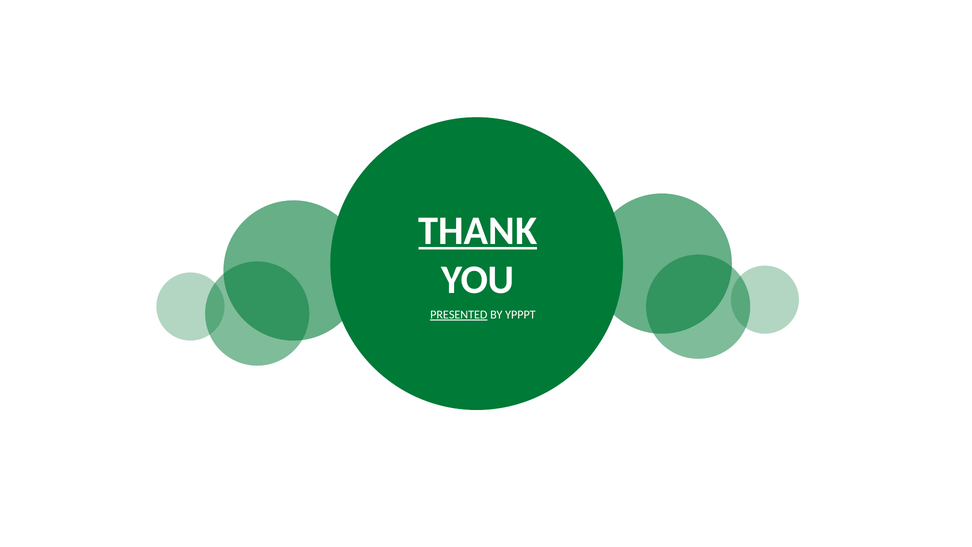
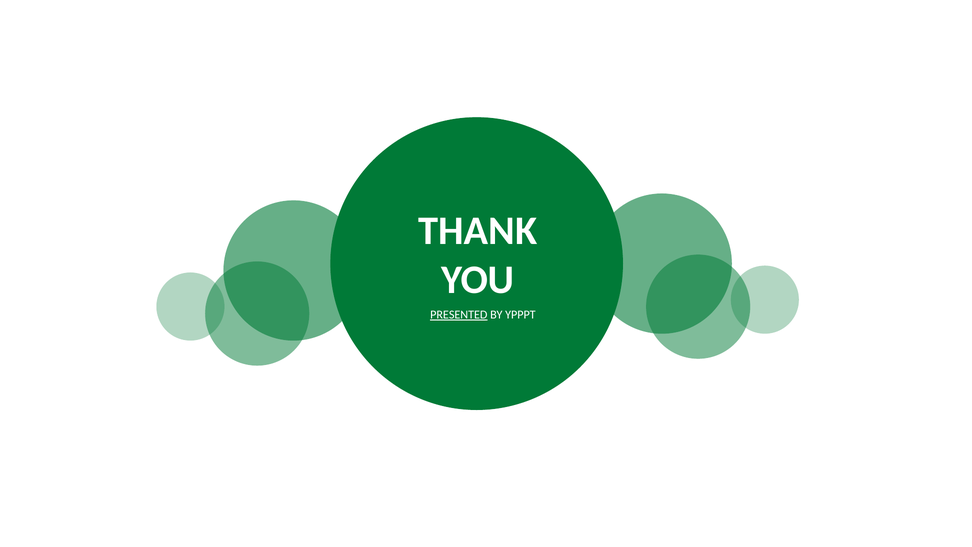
THANK underline: present -> none (478, 231)
